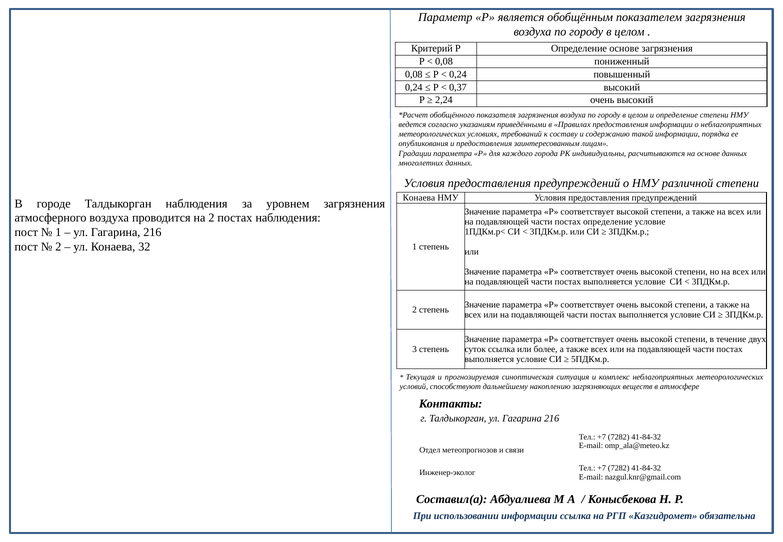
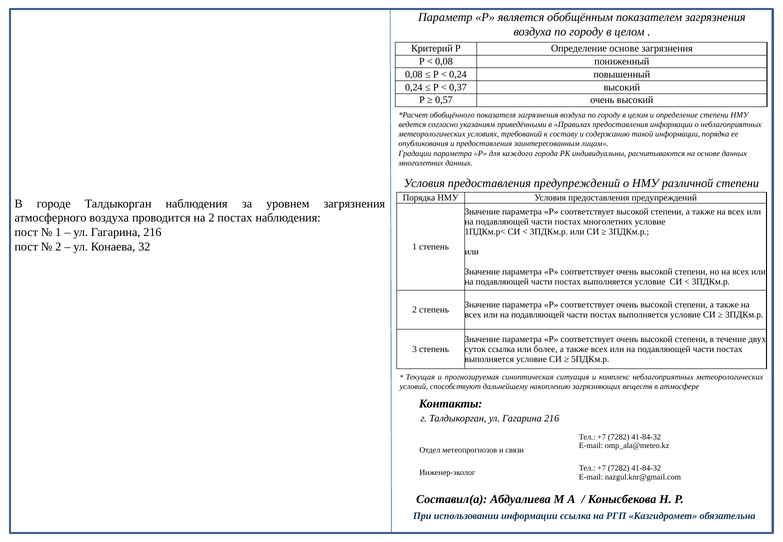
2,24: 2,24 -> 0,57 (444, 100)
Конаева: Конаева -> Порядка (419, 198)
постах определение: определение -> многолетних (608, 222)
